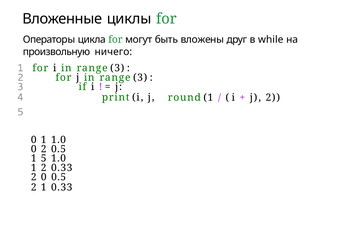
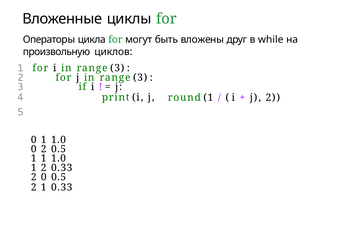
ничего: ничего -> циклов (113, 52)
1 5: 5 -> 1 (44, 159)
